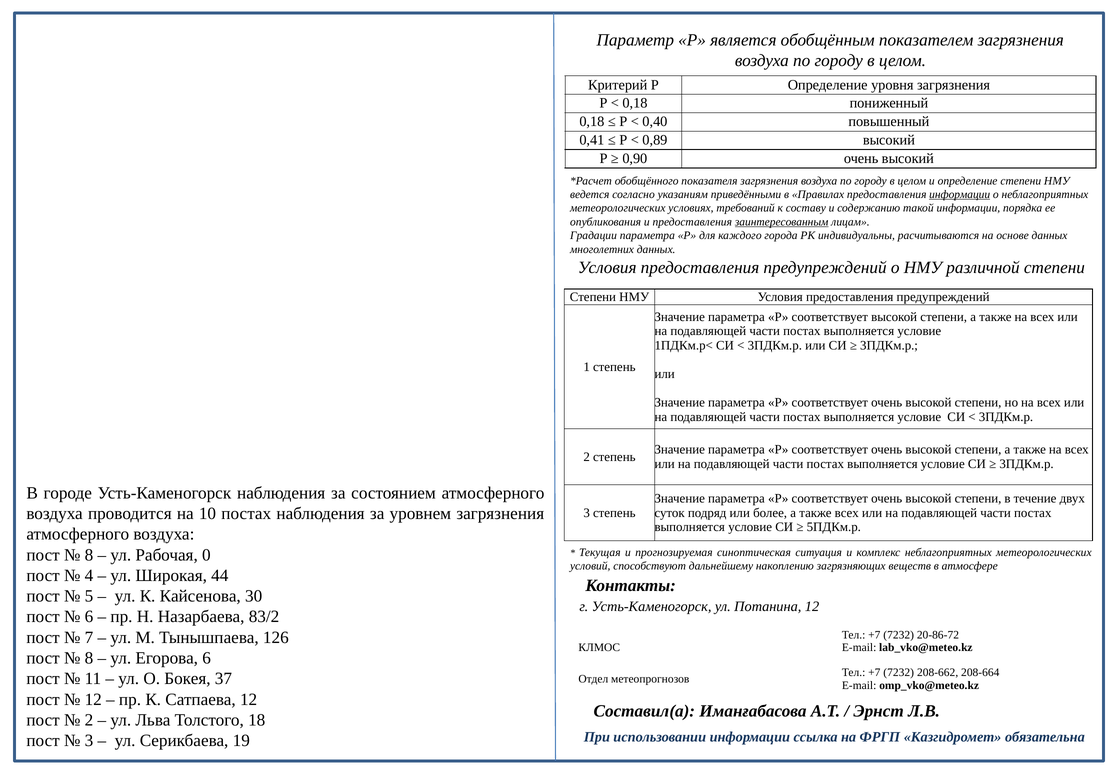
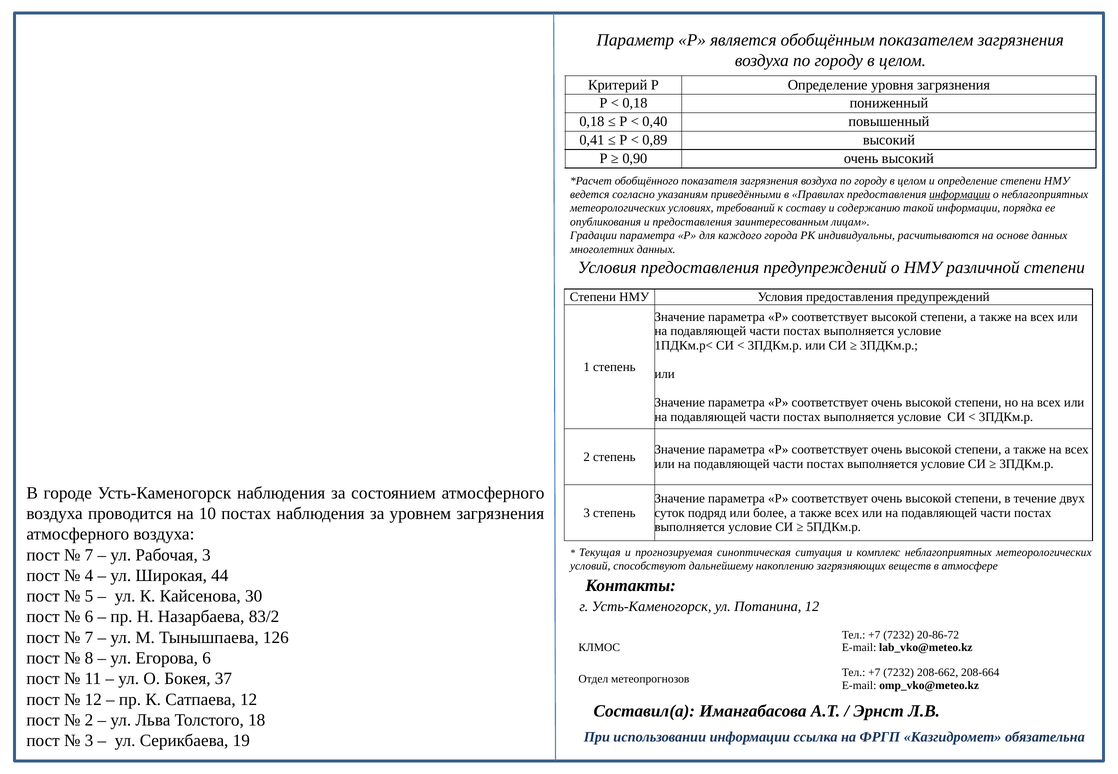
заинтересованным underline: present -> none (782, 222)
8: 8 -> 7 (89, 555)
Рабочая 0: 0 -> 3 (206, 555)
